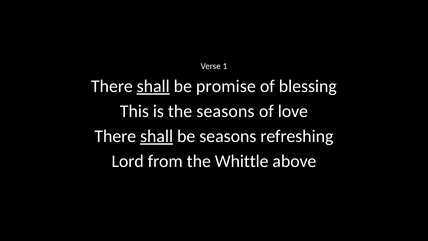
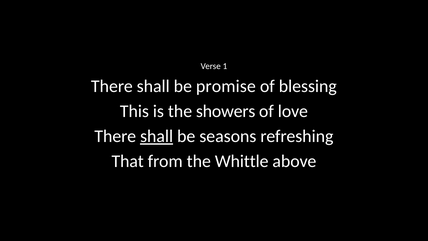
shall underline: present -> none (153, 86)
the seasons: seasons -> showers (226, 111)
Lord: Lord -> That (128, 161)
